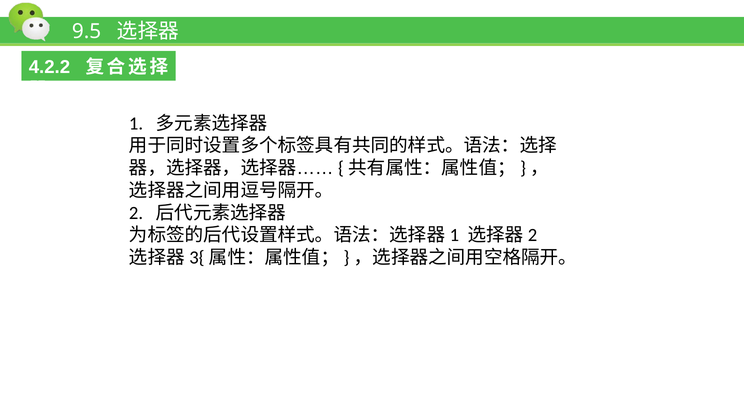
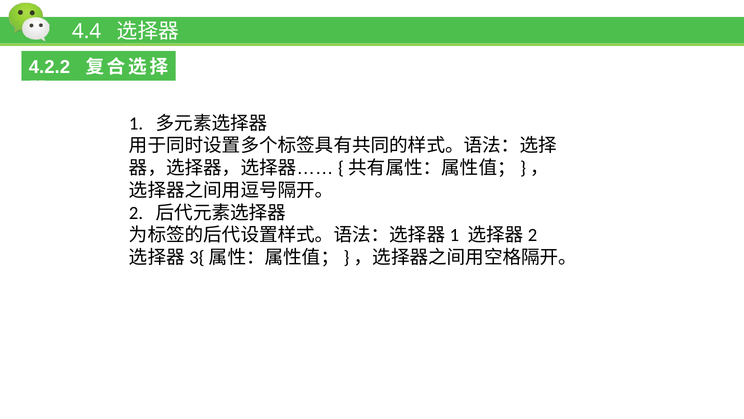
9.5: 9.5 -> 4.4 (87, 31)
